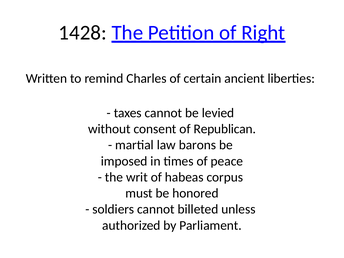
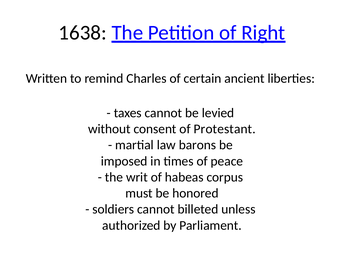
1428: 1428 -> 1638 (83, 33)
Republican: Republican -> Protestant (225, 129)
